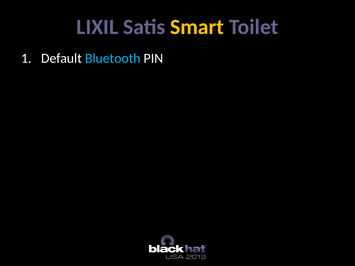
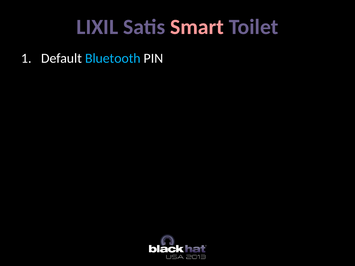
Smart colour: yellow -> pink (197, 27)
